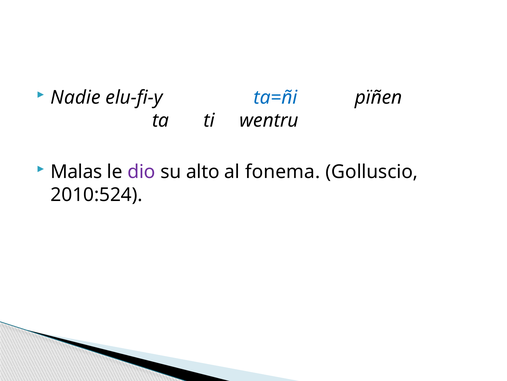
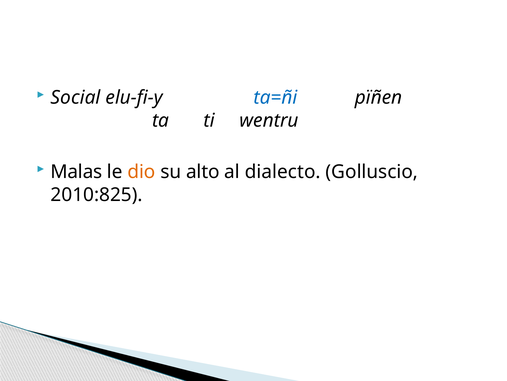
Nadie: Nadie -> Social (76, 97)
dio colour: purple -> orange (141, 172)
fonema: fonema -> dialecto (283, 172)
2010:524: 2010:524 -> 2010:825 (97, 194)
